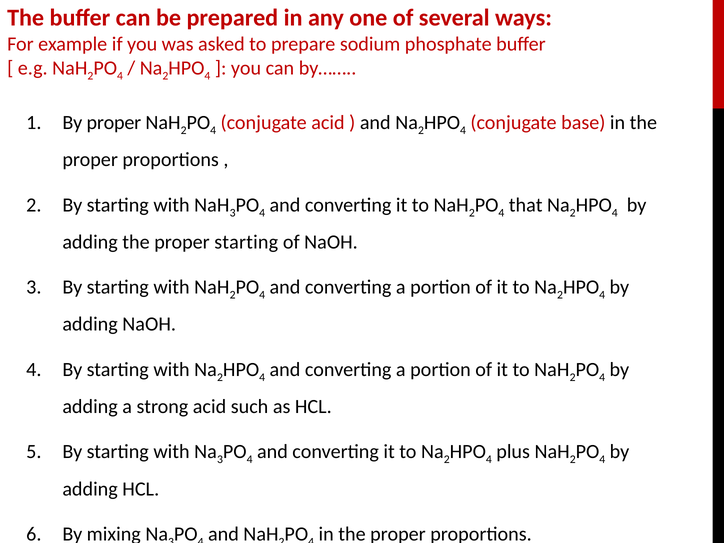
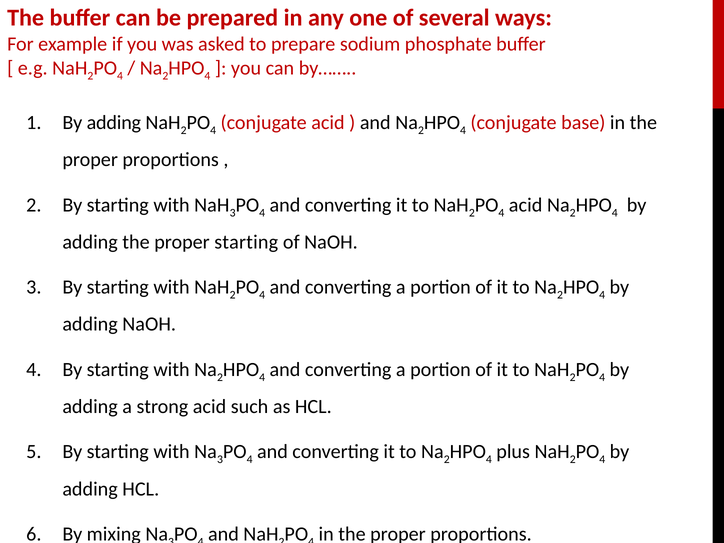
proper: proper -> adding (114, 123)
that: that -> acid (526, 205)
